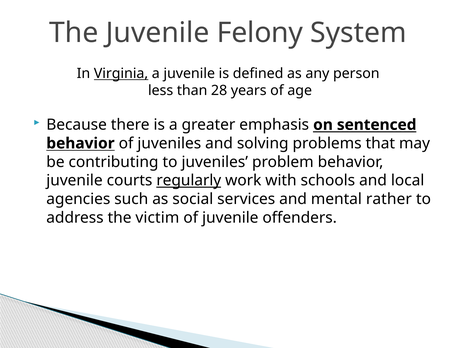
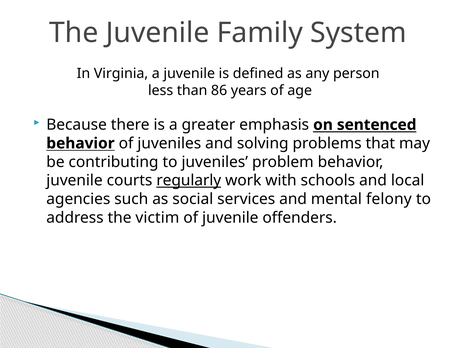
Felony: Felony -> Family (260, 33)
Virginia underline: present -> none (121, 74)
28: 28 -> 86 (219, 91)
rather: rather -> felony (389, 199)
